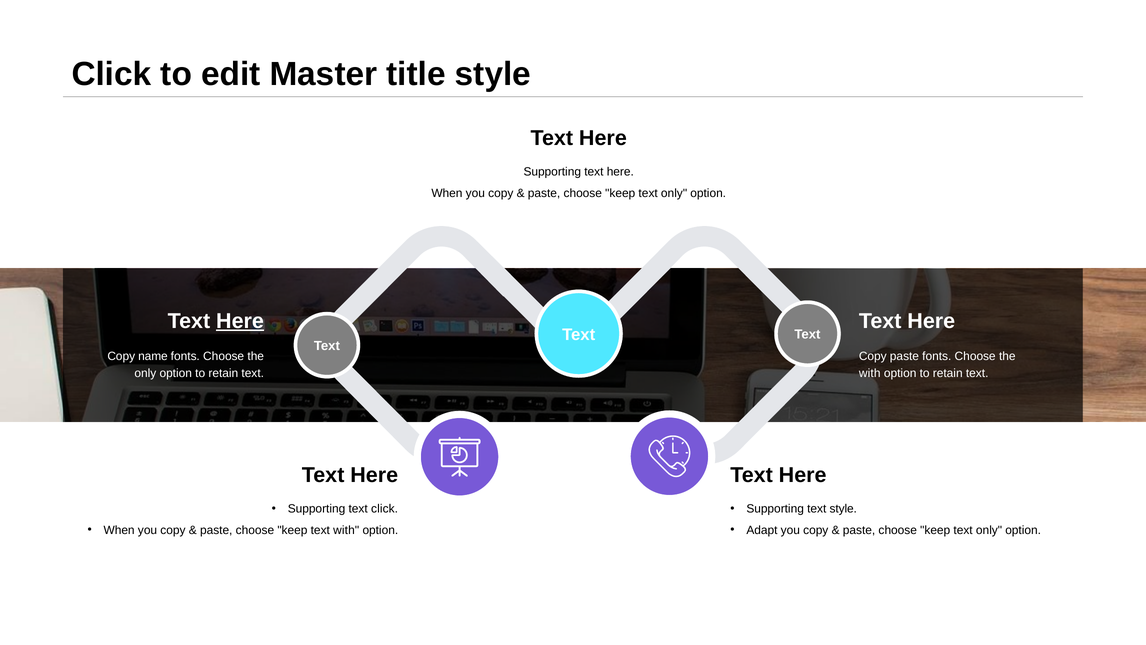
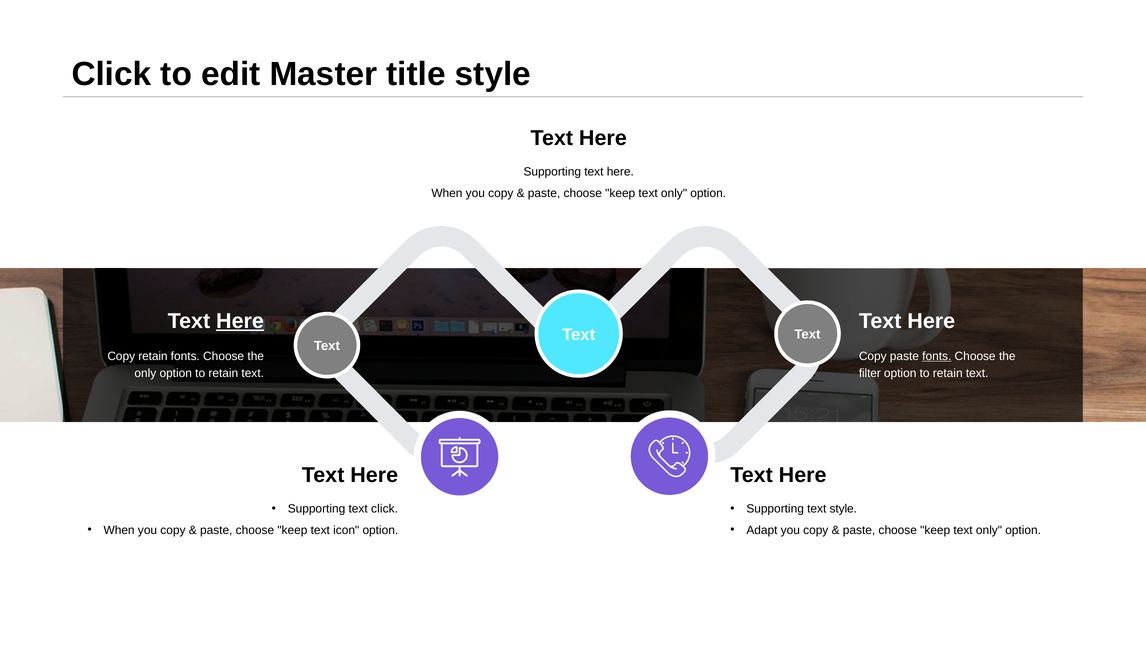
Copy name: name -> retain (153, 356)
fonts underline: none -> present (937, 356)
with: with -> filter (870, 373)
text with: with -> icon (346, 530)
